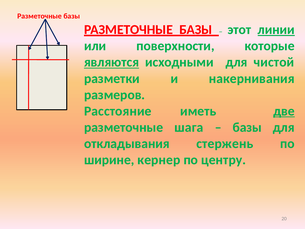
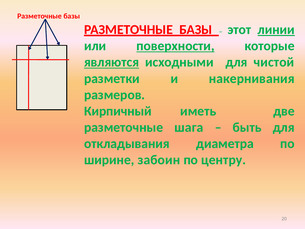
поверхности underline: none -> present (175, 46)
Расстояние: Расстояние -> Кирпичный (118, 111)
две underline: present -> none (284, 111)
базы: базы -> быть (247, 127)
стержень: стержень -> диаметра (225, 144)
кернер: кернер -> забоин (159, 160)
